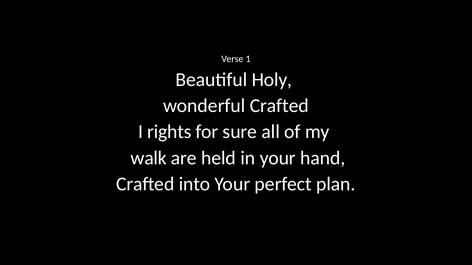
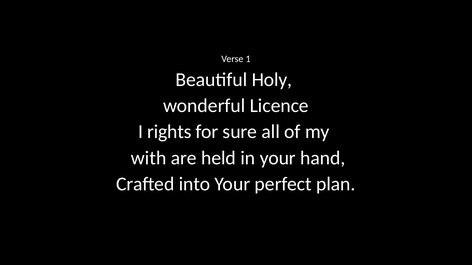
wonderful Crafted: Crafted -> Licence (279, 106)
walk: walk -> with (149, 158)
